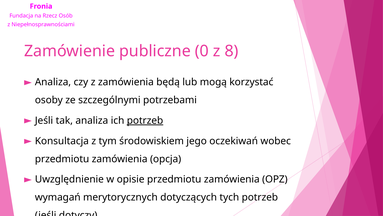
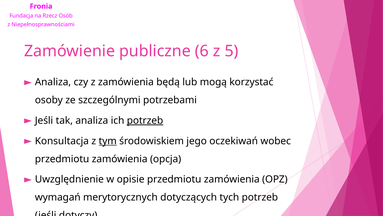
0: 0 -> 6 (202, 51)
8: 8 -> 5 (232, 51)
tym underline: none -> present (108, 141)
